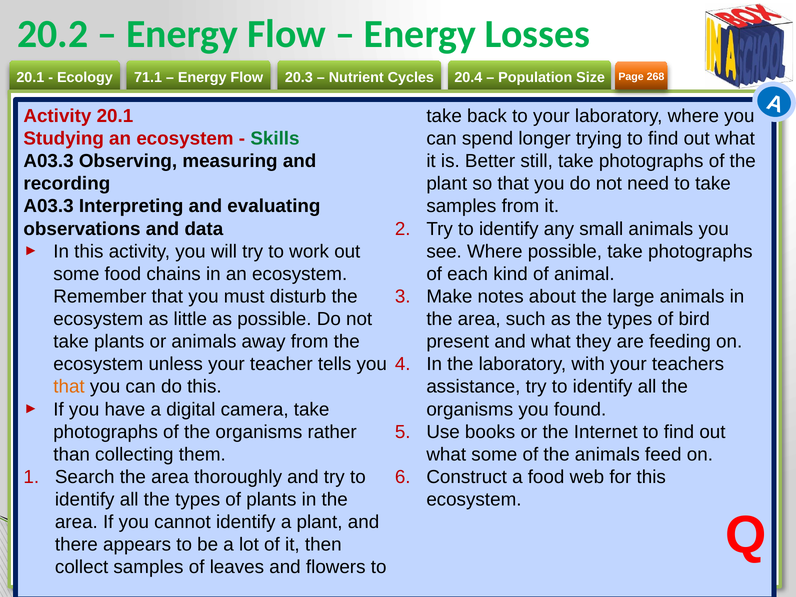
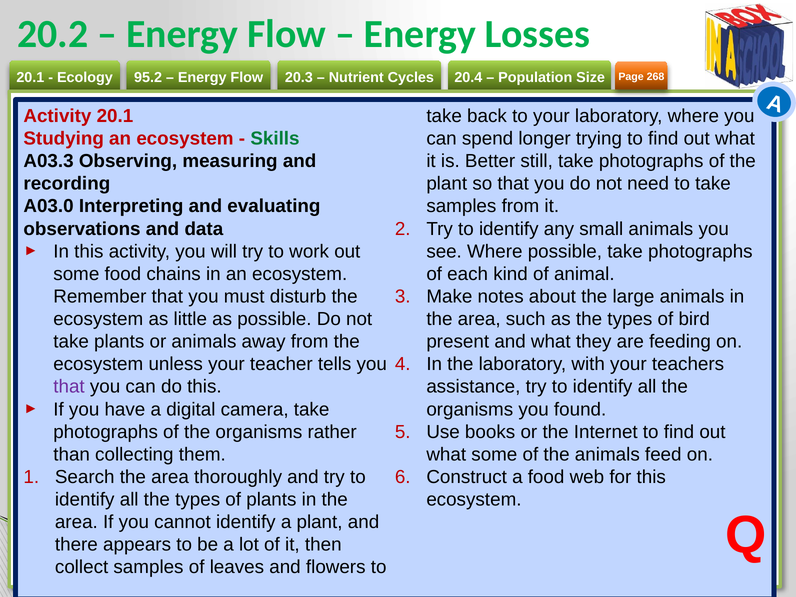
71.1: 71.1 -> 95.2 (148, 78)
A03.3: A03.3 -> A03.0 (49, 206)
that colour: orange -> purple (69, 387)
